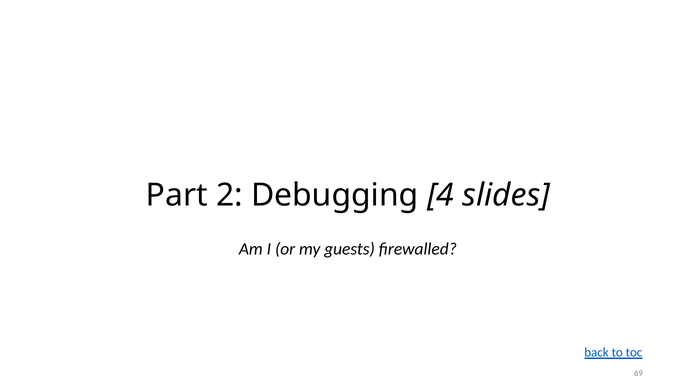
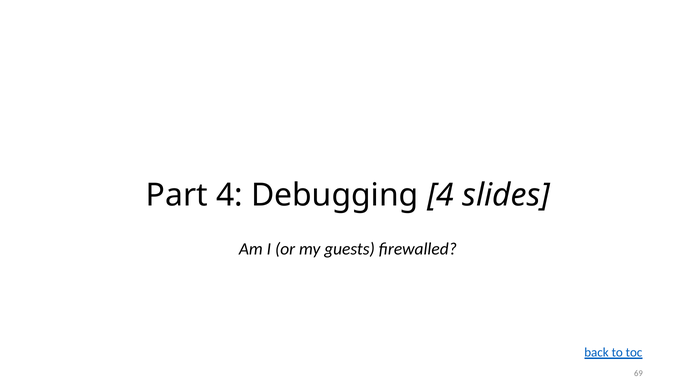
Part 2: 2 -> 4 (229, 196)
